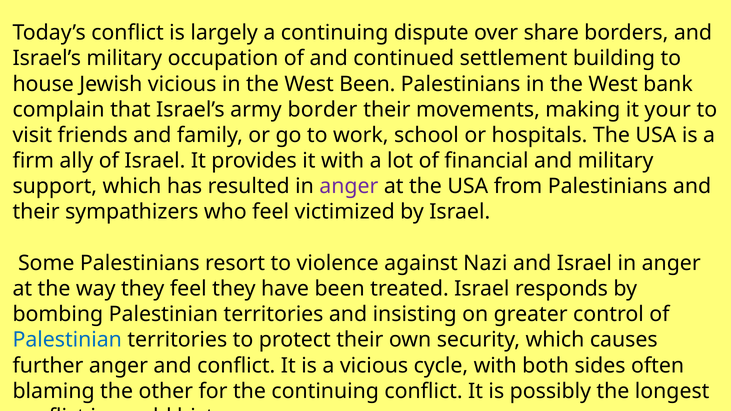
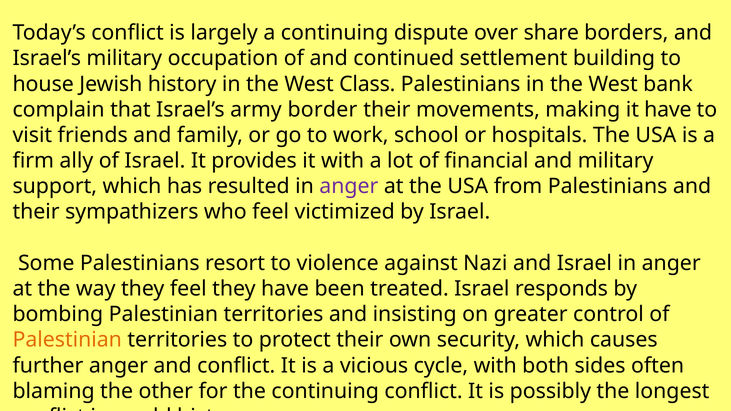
Jewish vicious: vicious -> history (182, 84)
West Been: Been -> Class (367, 84)
it your: your -> have (668, 110)
Palestinian colour: blue -> orange (67, 340)
